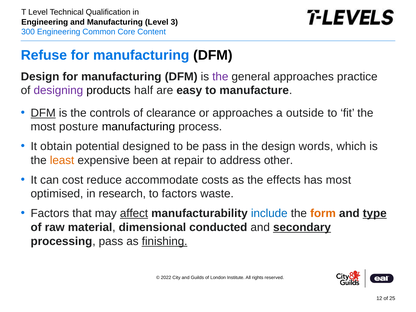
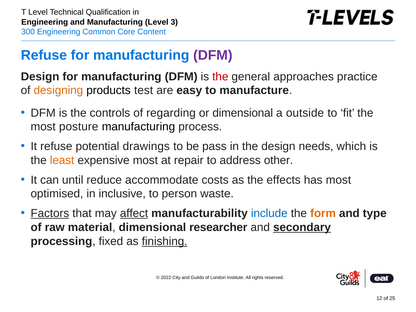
DFM colour: black -> purple (213, 55)
the colour: purple -> red (220, 77)
designing colour: purple -> orange (58, 90)
half: half -> test (144, 90)
DFM underline: present -> none (43, 113)
clearance: clearance -> regarding (171, 113)
or approaches: approaches -> dimensional (243, 113)
It obtain: obtain -> refuse (56, 146)
designed: designed -> drawings (146, 146)
words: words -> needs (316, 146)
expensive been: been -> most (145, 160)
cost: cost -> until (73, 180)
research: research -> inclusive (122, 194)
to factors: factors -> person (179, 194)
Factors underline: none -> present (50, 213)
type underline: present -> none (375, 213)
conducted: conducted -> researcher (218, 227)
processing pass: pass -> fixed (111, 241)
